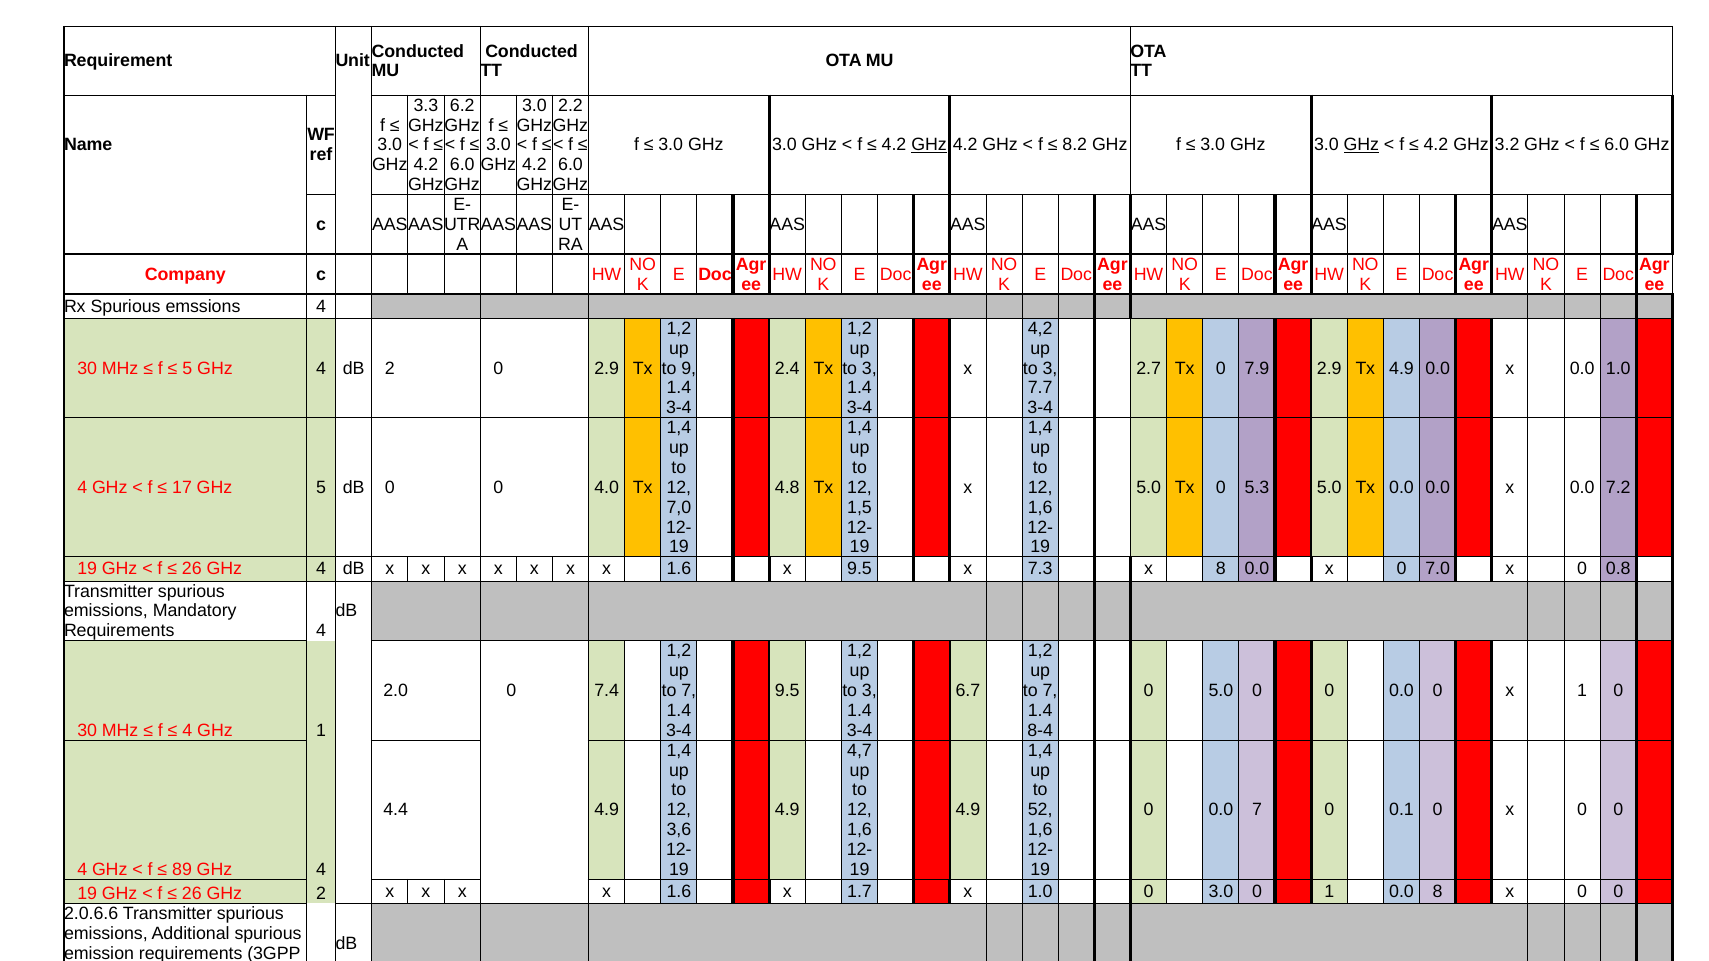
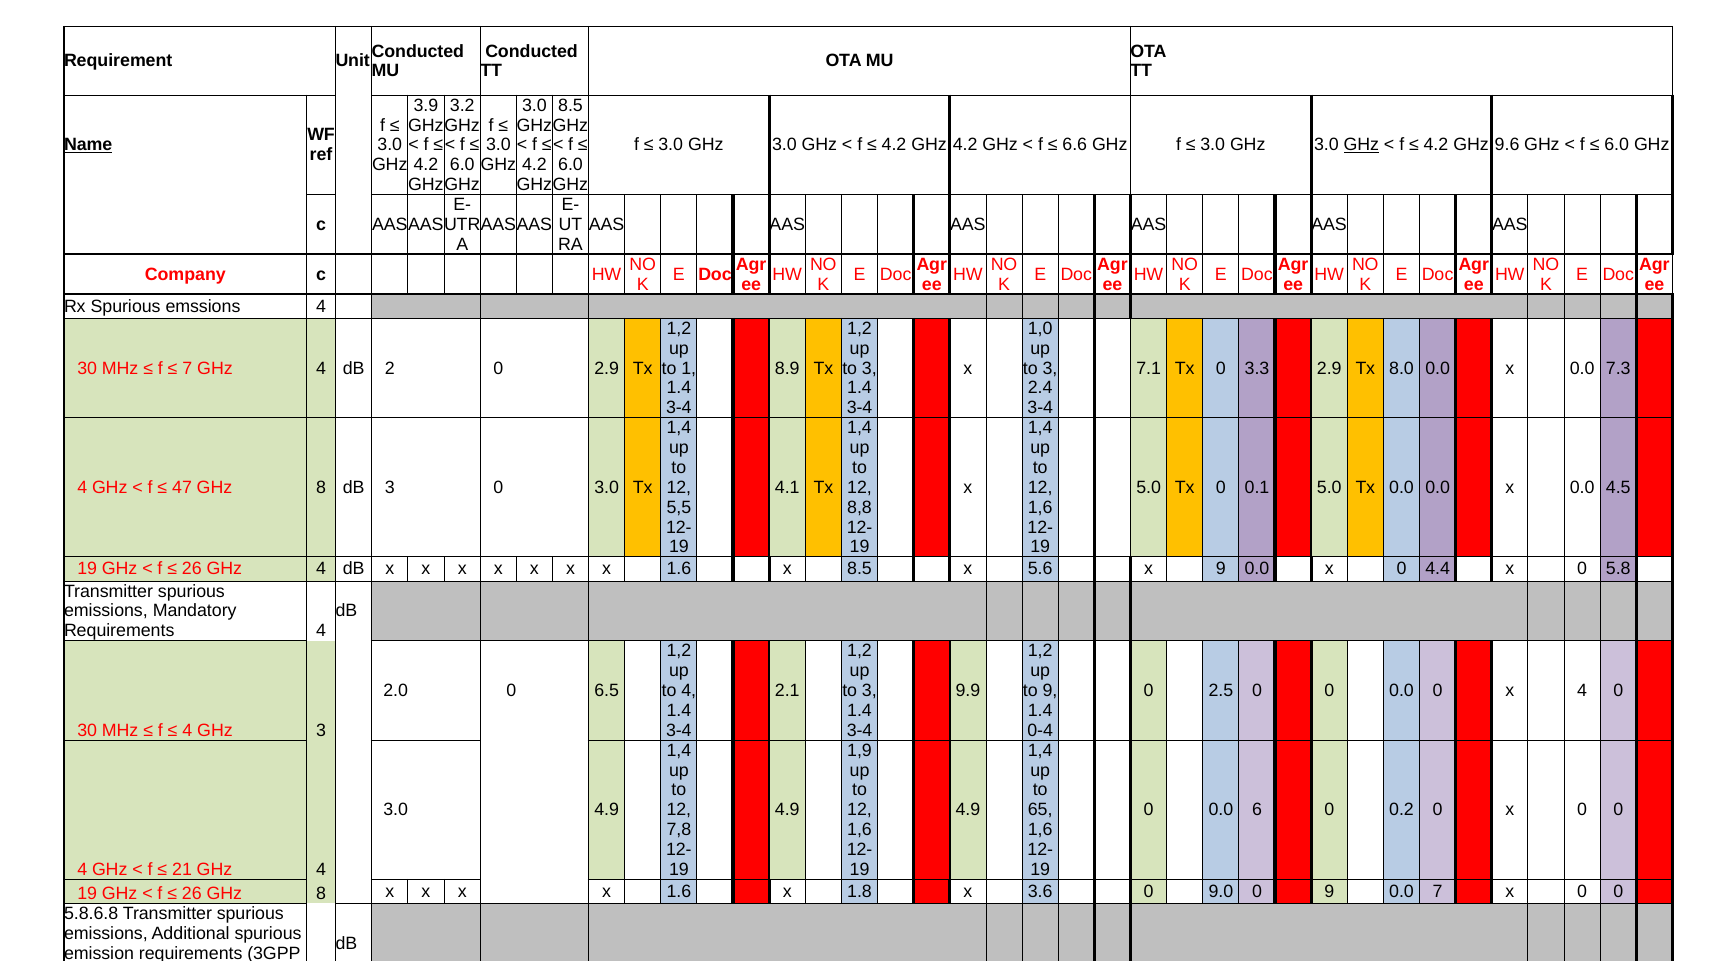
3.3: 3.3 -> 3.9 (426, 105)
6.2: 6.2 -> 3.2 (462, 105)
2.2: 2.2 -> 8.5 (571, 105)
Name underline: none -> present (88, 145)
GHz underline: present -> none (929, 145)
8.2: 8.2 -> 6.6 (1075, 145)
3.2: 3.2 -> 9.6 (1507, 145)
4,2: 4,2 -> 1,0 (1040, 328)
5: 5 -> 7 (187, 368)
9: 9 -> 1 (689, 368)
2.4: 2.4 -> 8.9 (787, 368)
2.7: 2.7 -> 7.1 (1149, 368)
7.9: 7.9 -> 3.3 (1257, 368)
Tx 4.9: 4.9 -> 8.0 (1402, 368)
0.0 1.0: 1.0 -> 7.3 (1618, 368)
7.7: 7.7 -> 2.4 (1040, 388)
17: 17 -> 47 (182, 488)
5: 5 -> 8 (321, 488)
dB 0: 0 -> 3 (390, 488)
0 4.0: 4.0 -> 3.0 (607, 488)
4.8: 4.8 -> 4.1 (787, 488)
5.3: 5.3 -> 0.1 (1257, 488)
7.2: 7.2 -> 4.5 (1618, 488)
7,0: 7,0 -> 5,5 (679, 507)
1,5: 1,5 -> 8,8 (860, 507)
x 9.5: 9.5 -> 8.5 (860, 569)
7.3: 7.3 -> 5.6 (1040, 569)
x 8: 8 -> 9 (1221, 569)
7.0: 7.0 -> 4.4 (1438, 569)
0.8: 0.8 -> 5.8 (1618, 569)
7.4: 7.4 -> 6.5 (607, 691)
7: 7 -> 4 (689, 691)
9.5: 9.5 -> 2.1 (787, 691)
6.7: 6.7 -> 9.9 (968, 691)
7: 7 -> 9 (1050, 691)
0 5.0: 5.0 -> 2.5 (1221, 691)
x 1: 1 -> 4 (1582, 691)
GHz 1: 1 -> 3 (321, 731)
8-4: 8-4 -> 0-4 (1040, 731)
4,7: 4,7 -> 1,9 (860, 750)
4.4: 4.4 -> 3.0 (396, 810)
52: 52 -> 65 (1040, 810)
0.0 7: 7 -> 6 (1257, 810)
0.1: 0.1 -> 0.2 (1402, 810)
3,6: 3,6 -> 7,8 (679, 830)
89: 89 -> 21 (182, 870)
26 GHz 2: 2 -> 8 (321, 894)
1.7: 1.7 -> 1.8 (860, 892)
x 1.0: 1.0 -> 3.6 (1040, 892)
0 3.0: 3.0 -> 9.0 (1221, 892)
0 1: 1 -> 9 (1329, 892)
0.0 8: 8 -> 7 (1438, 892)
2.0.6.6: 2.0.6.6 -> 5.8.6.8 (91, 914)
